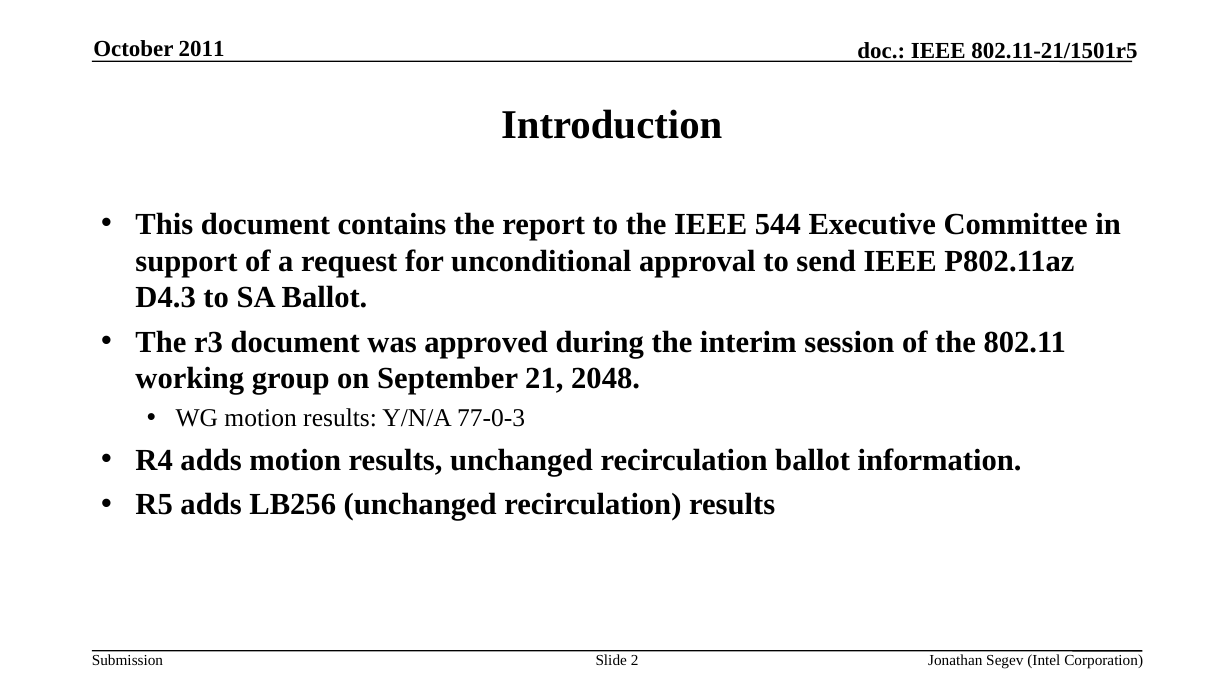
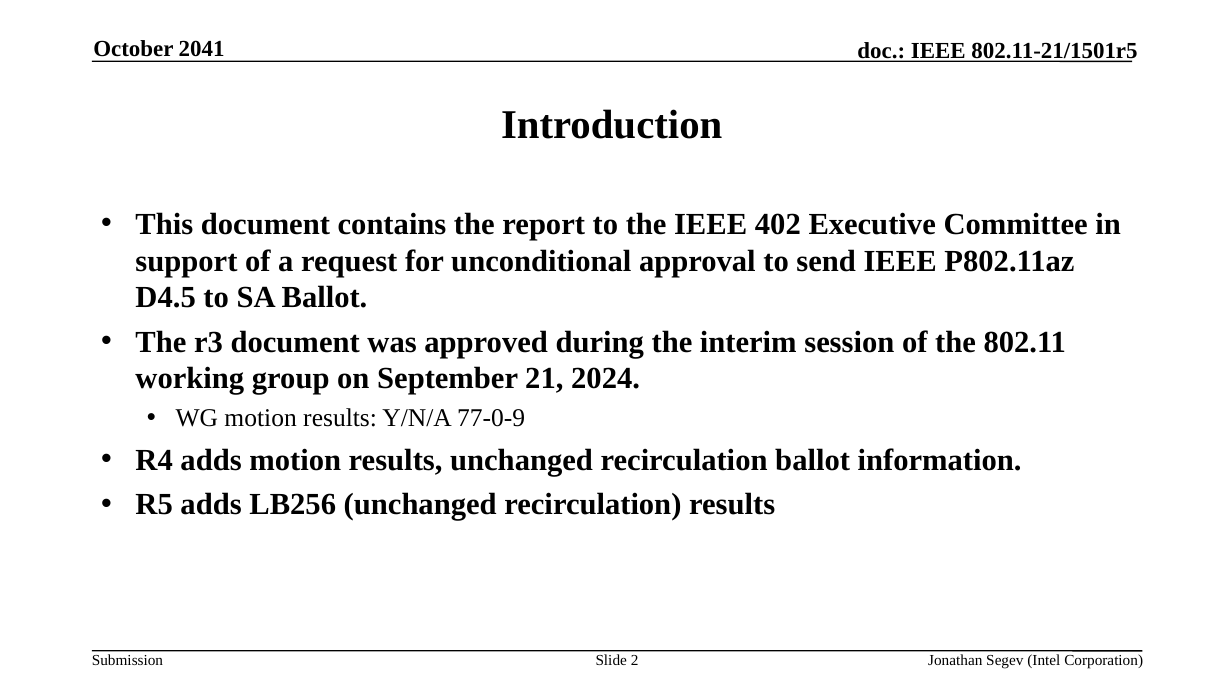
2011: 2011 -> 2041 (202, 49)
544: 544 -> 402 (778, 224)
D4.3: D4.3 -> D4.5 (166, 297)
2048: 2048 -> 2024 (606, 379)
77-0-3: 77-0-3 -> 77-0-9 (491, 418)
